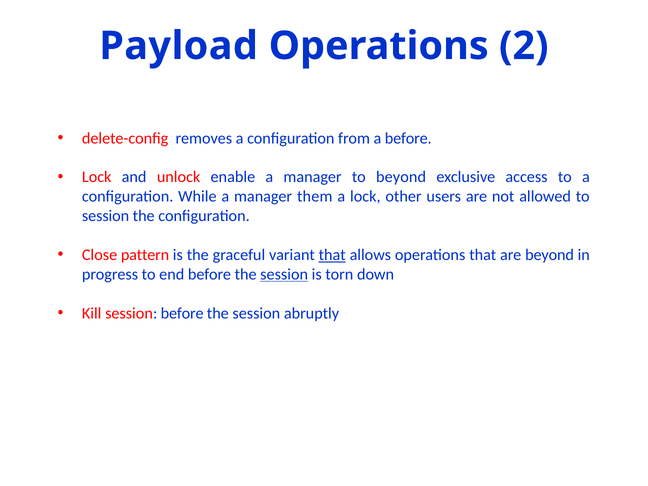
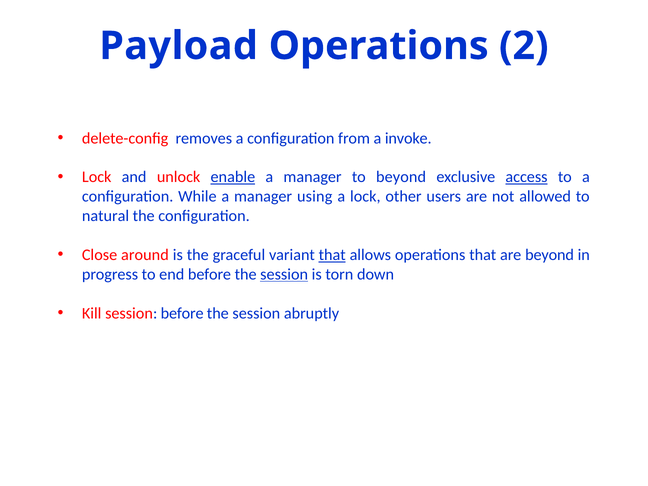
a before: before -> invoke (408, 138)
enable underline: none -> present (233, 177)
access underline: none -> present (526, 177)
them: them -> using (315, 197)
session: session -> natural (106, 216)
pattern: pattern -> around (145, 255)
